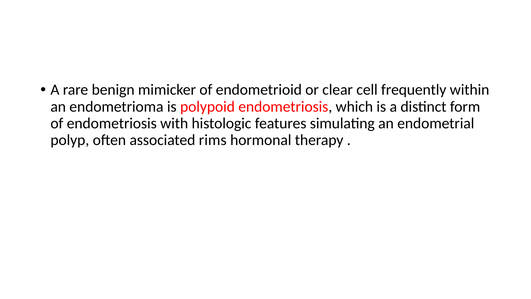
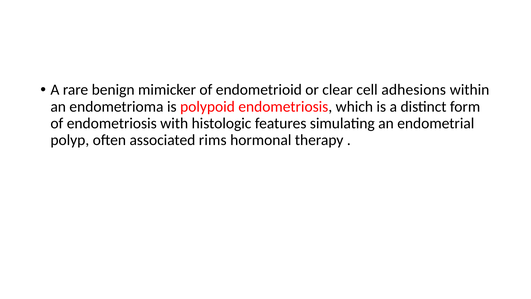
frequently: frequently -> adhesions (414, 90)
